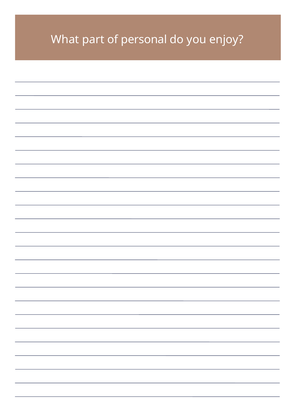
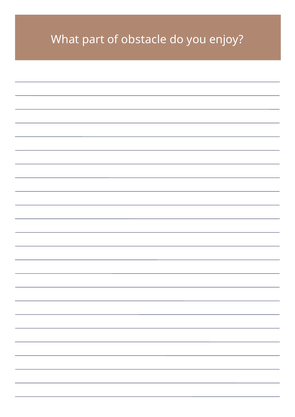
personal: personal -> obstacle (144, 40)
